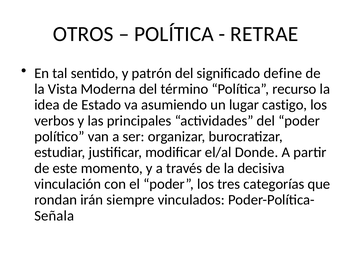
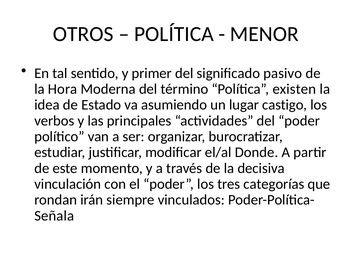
RETRAE: RETRAE -> MENOR (264, 34)
patrón: patrón -> primer (152, 73)
define: define -> pasivo (283, 73)
Vista: Vista -> Hora (63, 89)
recurso: recurso -> existen (294, 89)
